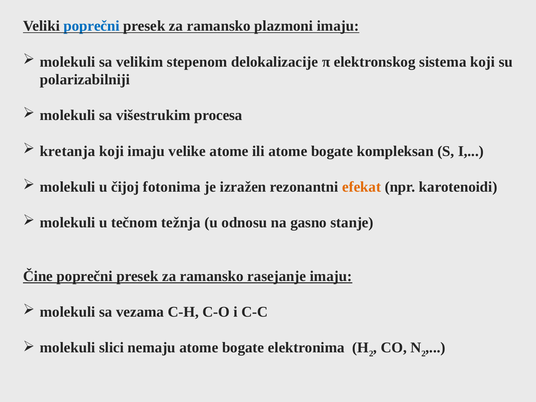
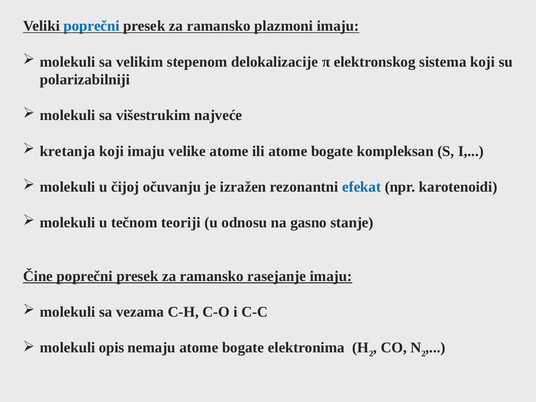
procesa: procesa -> najveće (218, 115)
fotonima: fotonima -> očuvanju (172, 187)
efekat colour: orange -> blue (362, 187)
težnja: težnja -> teoriji (181, 223)
slici: slici -> opis (112, 348)
